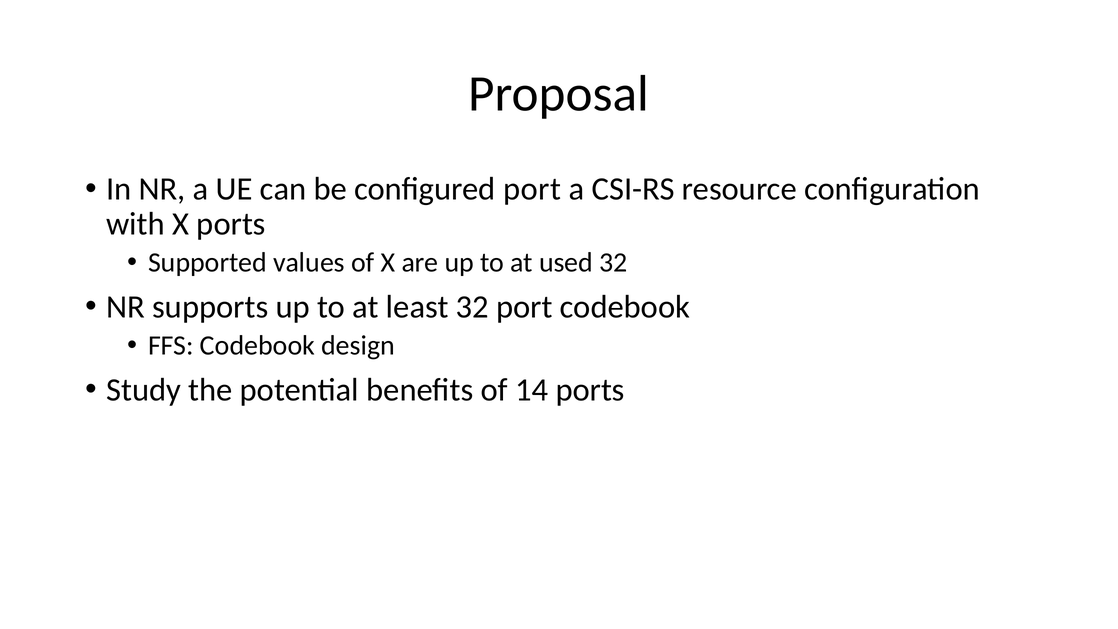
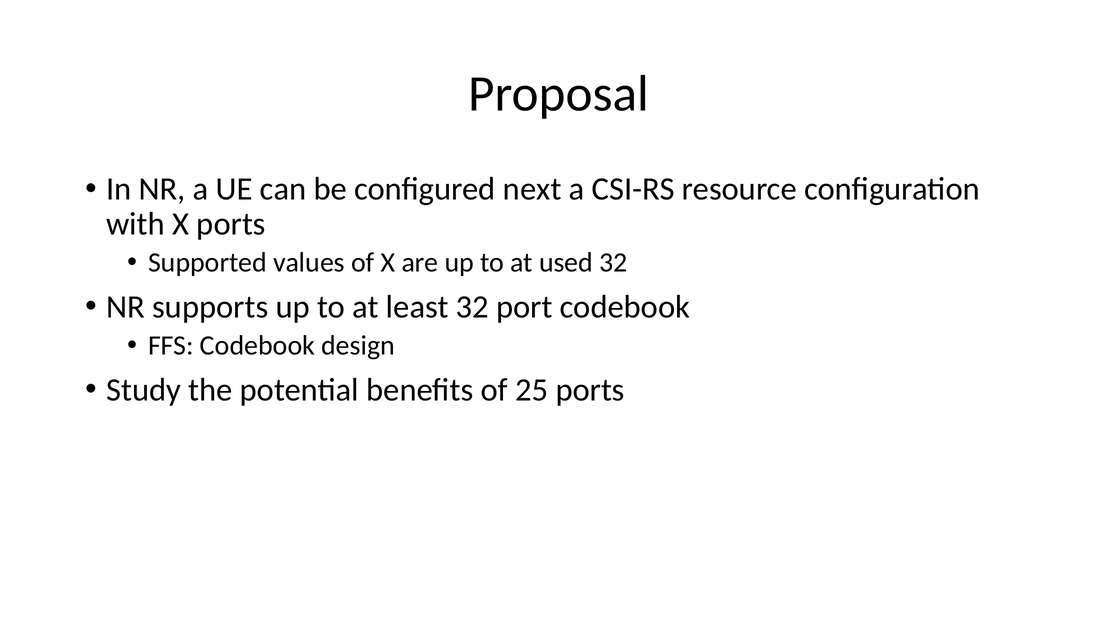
configured port: port -> next (532, 189)
14: 14 -> 25 (532, 390)
